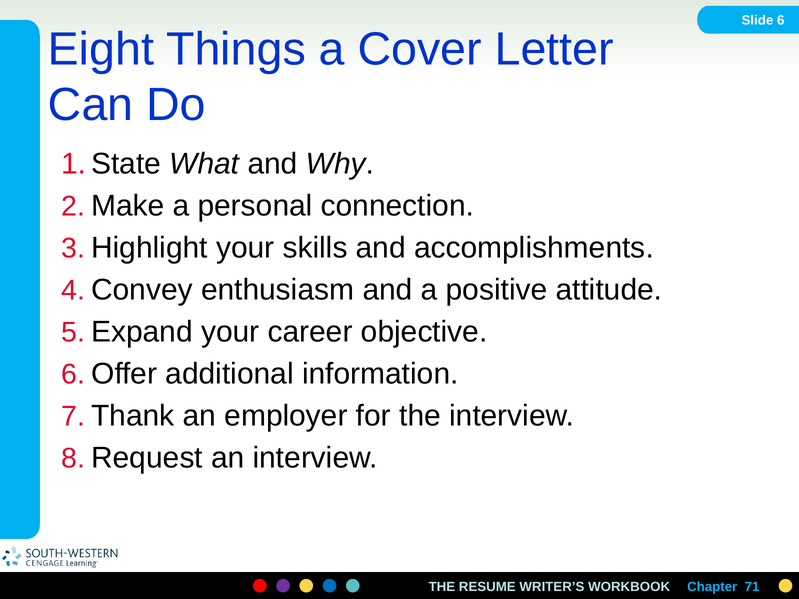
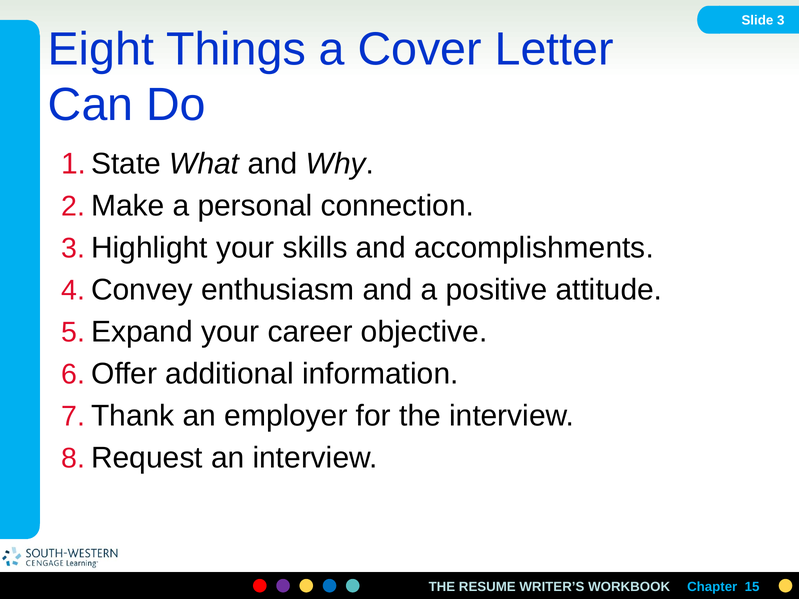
6: 6 -> 3 (781, 20)
71: 71 -> 15 (752, 587)
